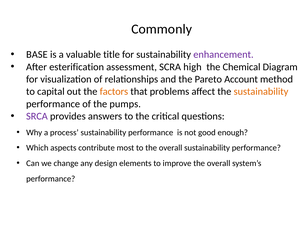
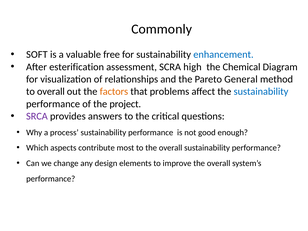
BASE: BASE -> SOFT (37, 55)
title: title -> free (112, 55)
enhancement colour: purple -> blue (223, 55)
Account: Account -> General (241, 79)
to capital: capital -> overall (51, 92)
sustainability colour: orange -> blue (261, 92)
pumps: pumps -> project (125, 104)
